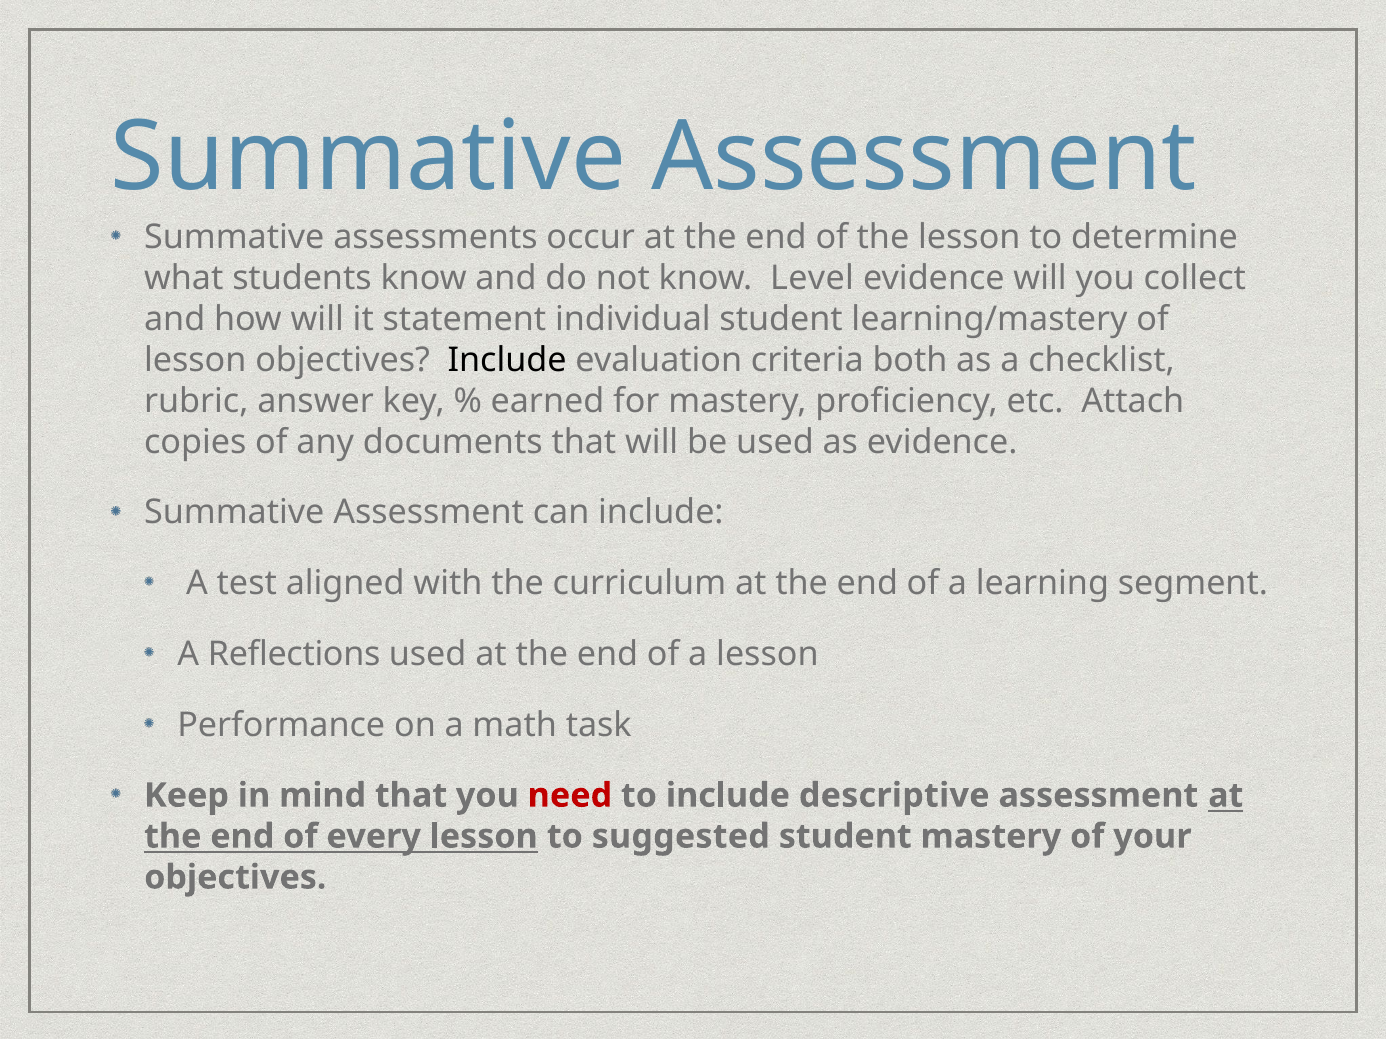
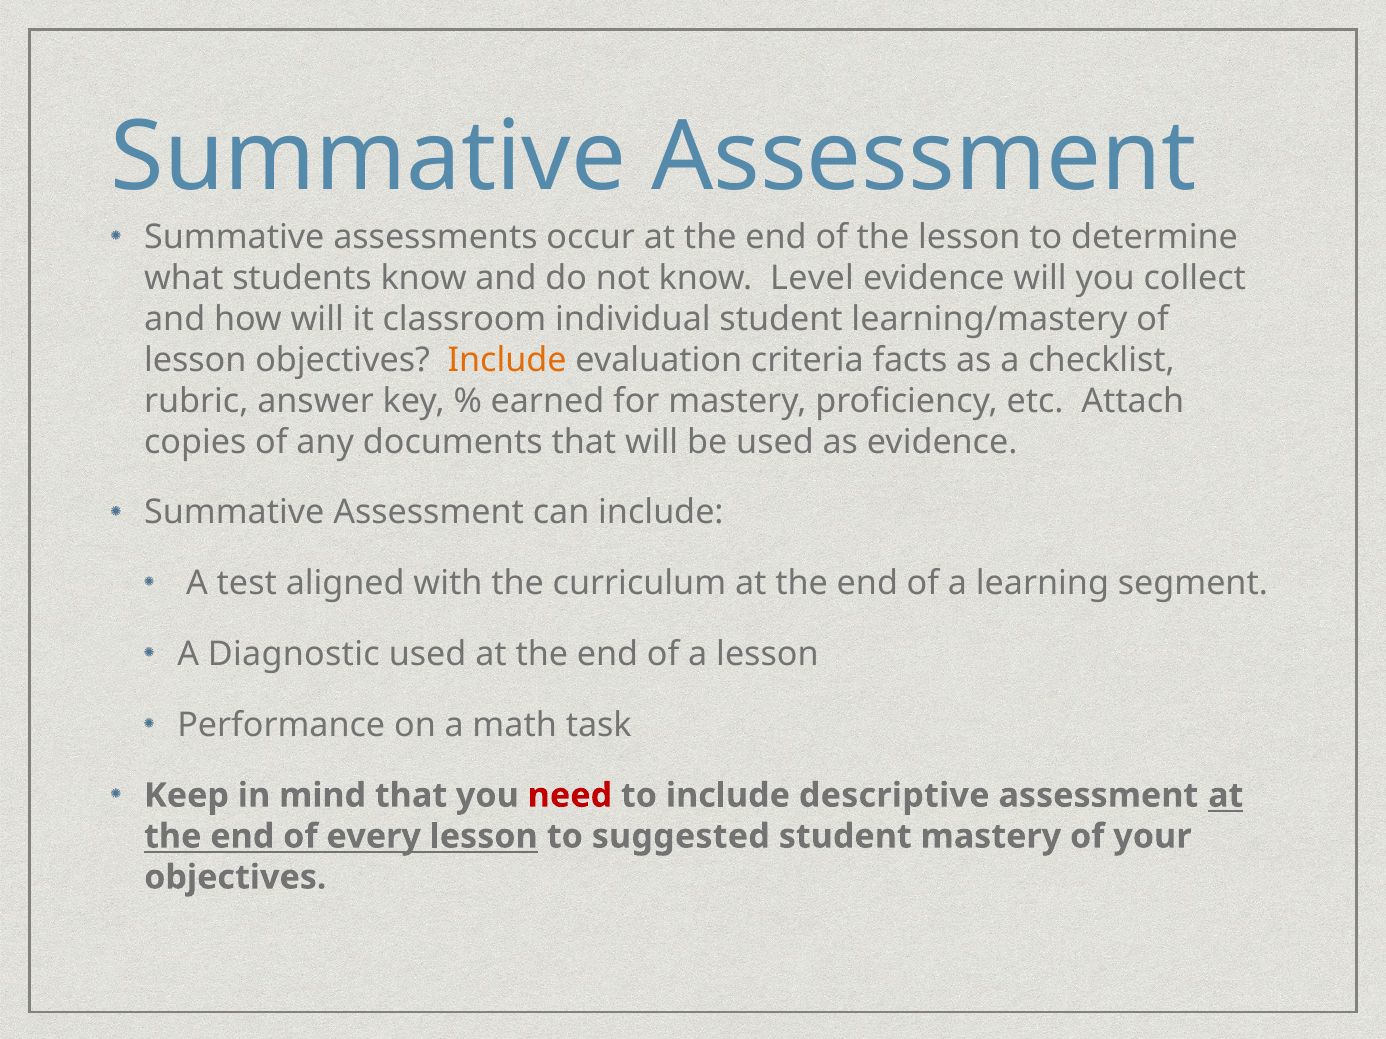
statement: statement -> classroom (464, 319)
Include colour: black -> orange (507, 360)
both: both -> facts (910, 360)
Reflections: Reflections -> Diagnostic (294, 654)
